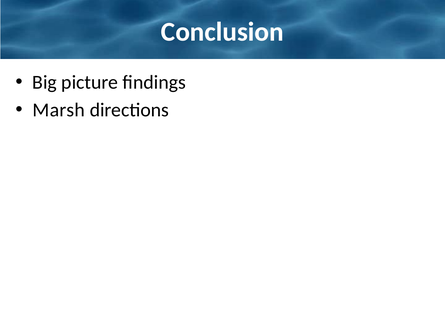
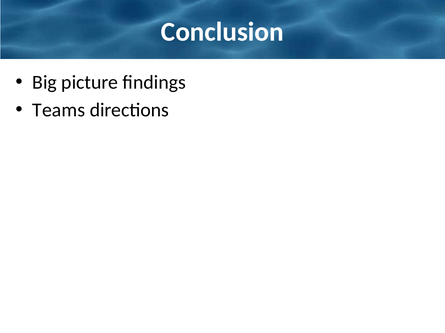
Marsh: Marsh -> Teams (59, 110)
